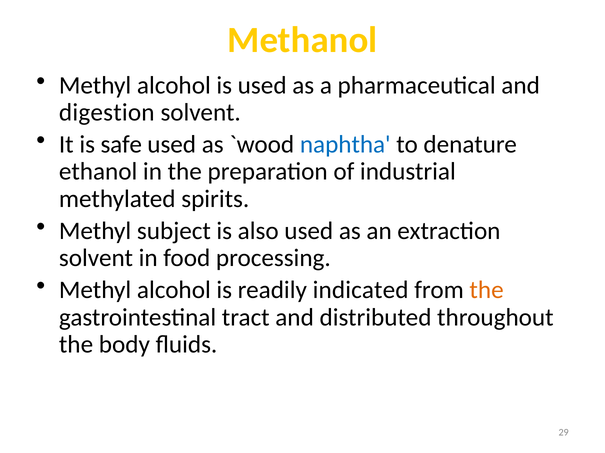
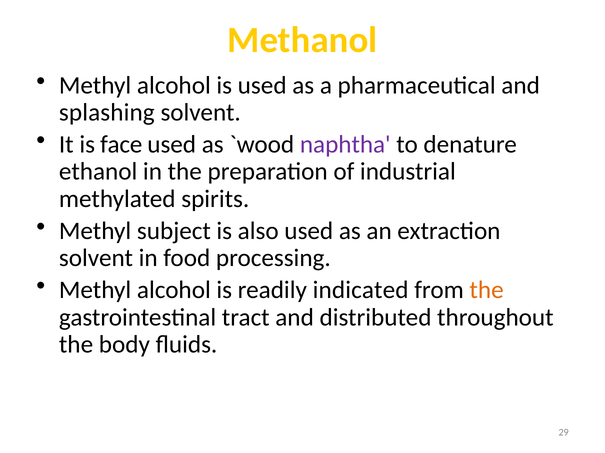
digestion: digestion -> splashing (107, 113)
safe: safe -> face (121, 145)
naphtha colour: blue -> purple (345, 145)
